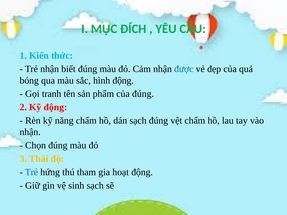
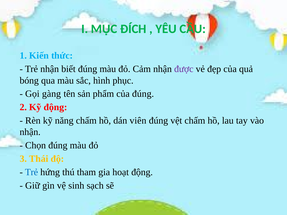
được colour: blue -> purple (184, 69)
hình động: động -> phục (123, 81)
tranh: tranh -> gàng (51, 94)
dán sạch: sạch -> viên (138, 121)
